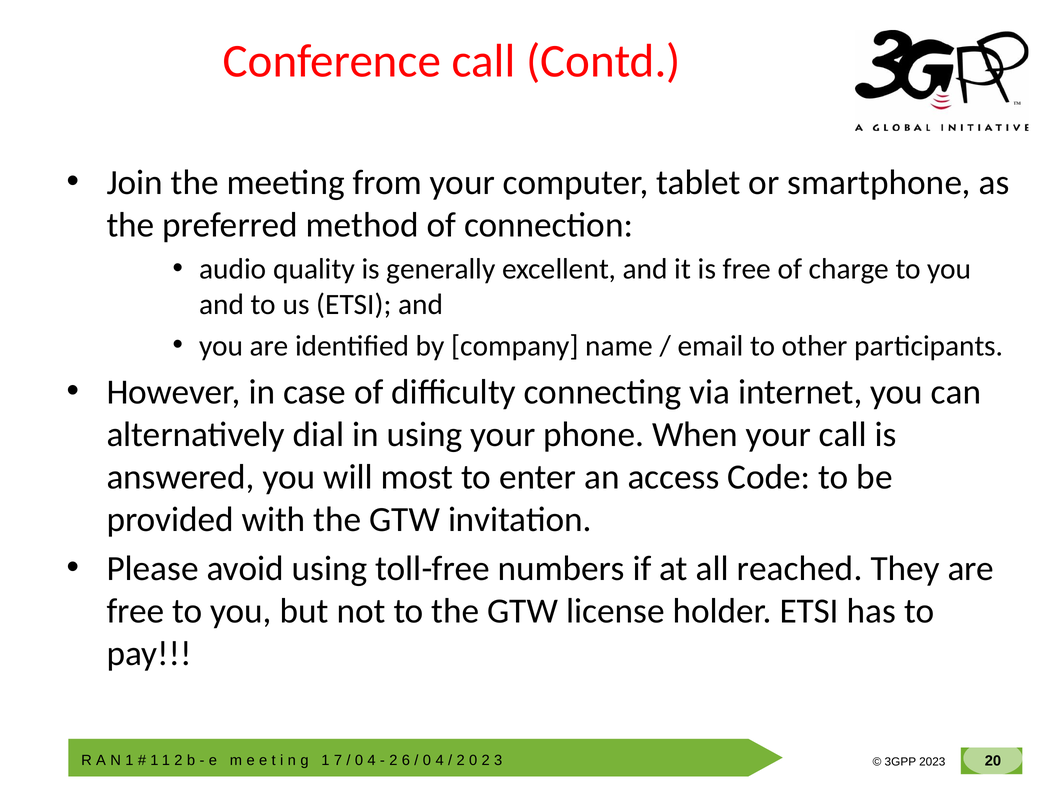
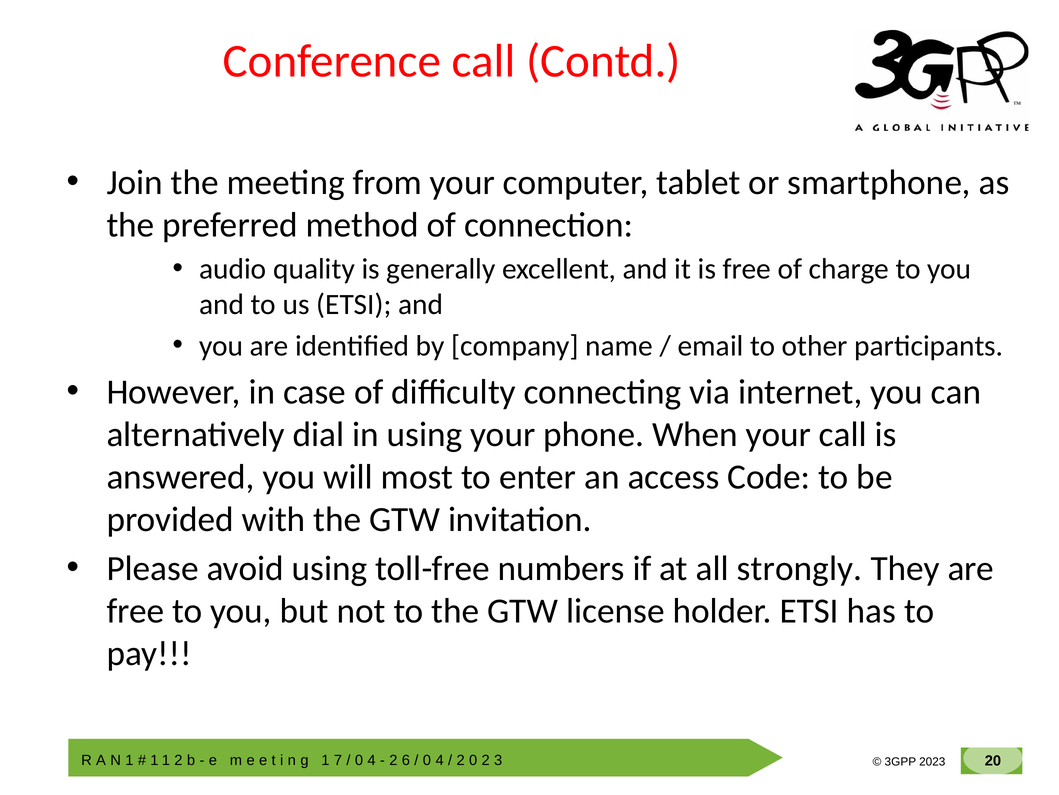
reached: reached -> strongly (800, 568)
